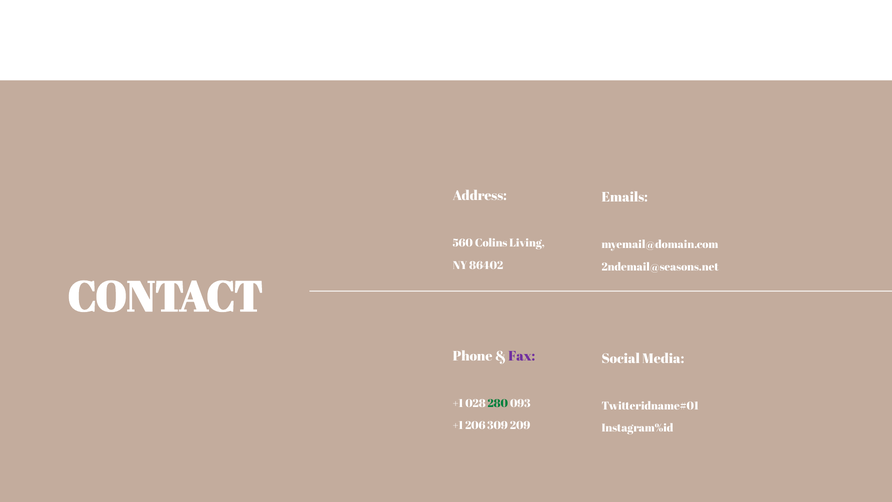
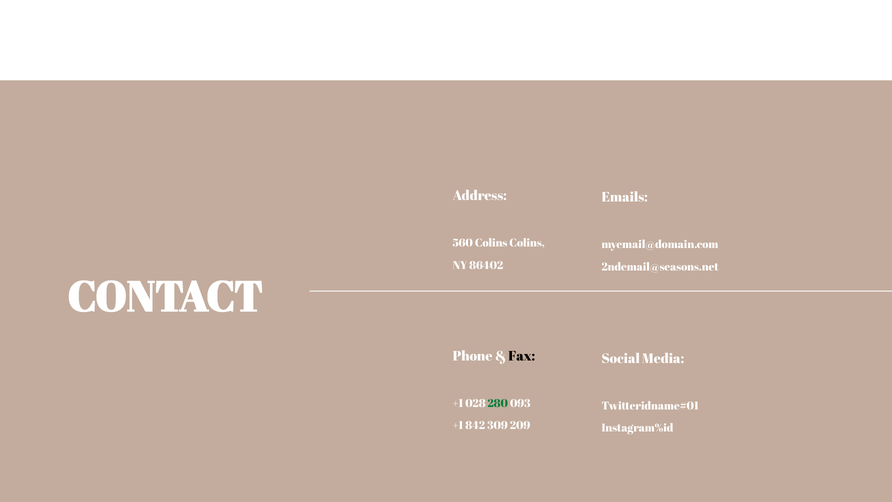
Colins Living: Living -> Colins (527, 243)
Fax colour: purple -> black (522, 356)
206: 206 -> 842 (475, 426)
